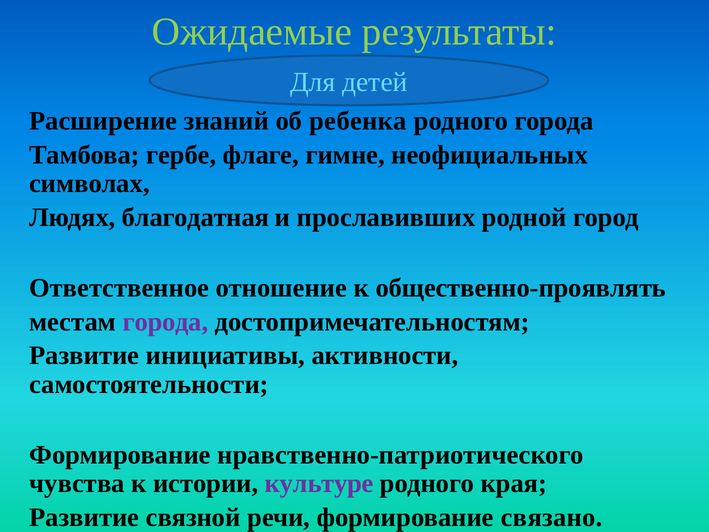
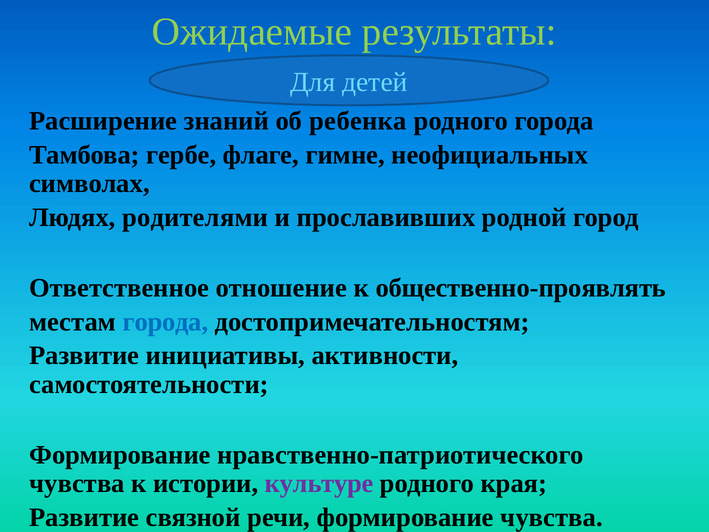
благодатная: благодатная -> родителями (195, 217)
города colour: purple -> blue (165, 322)
формирование связано: связано -> чувства (552, 517)
